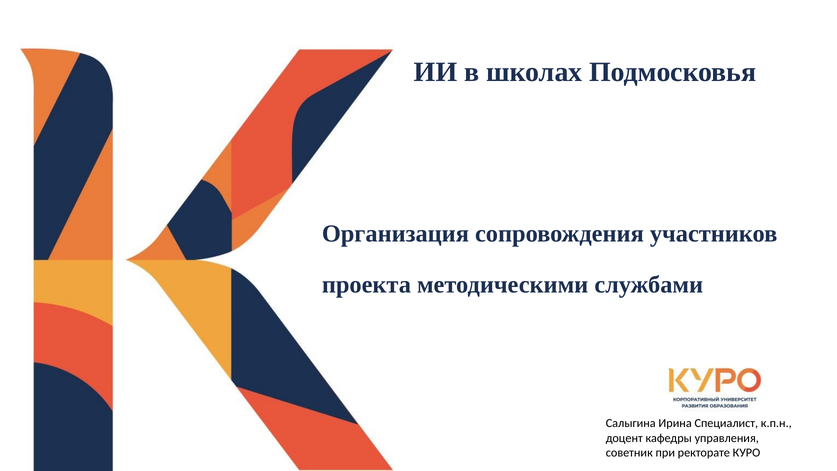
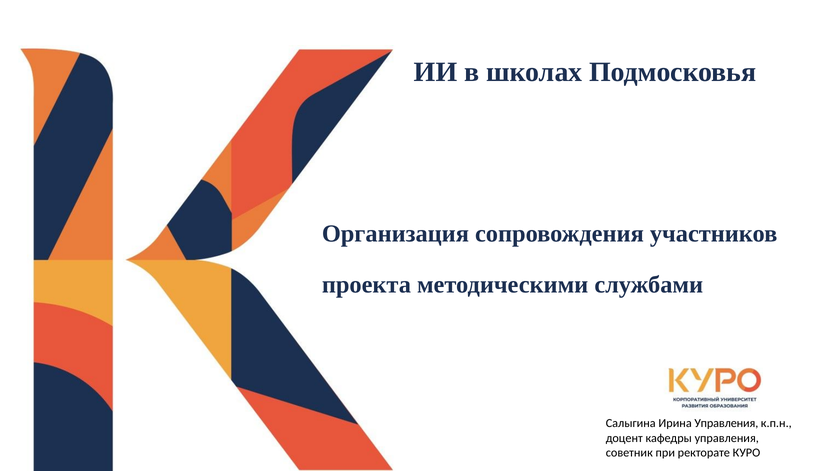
Ирина Специалист: Специалист -> Управления (726, 423)
